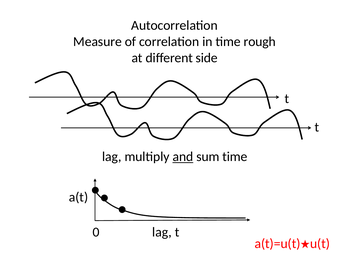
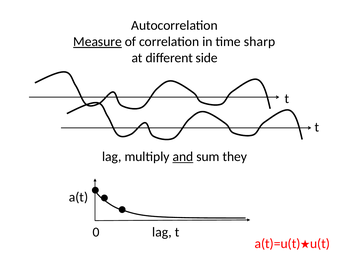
Measure underline: none -> present (98, 42)
rough: rough -> sharp (260, 42)
sum time: time -> they (235, 157)
